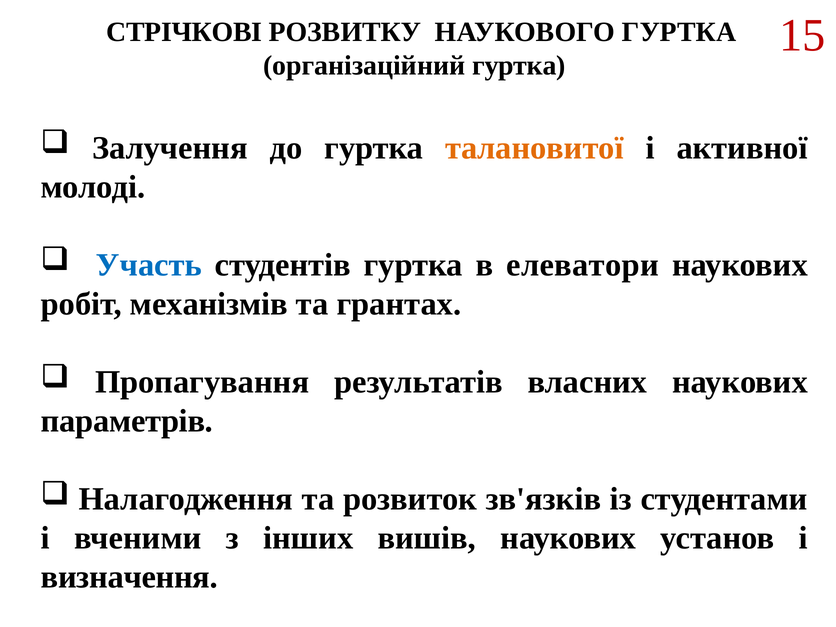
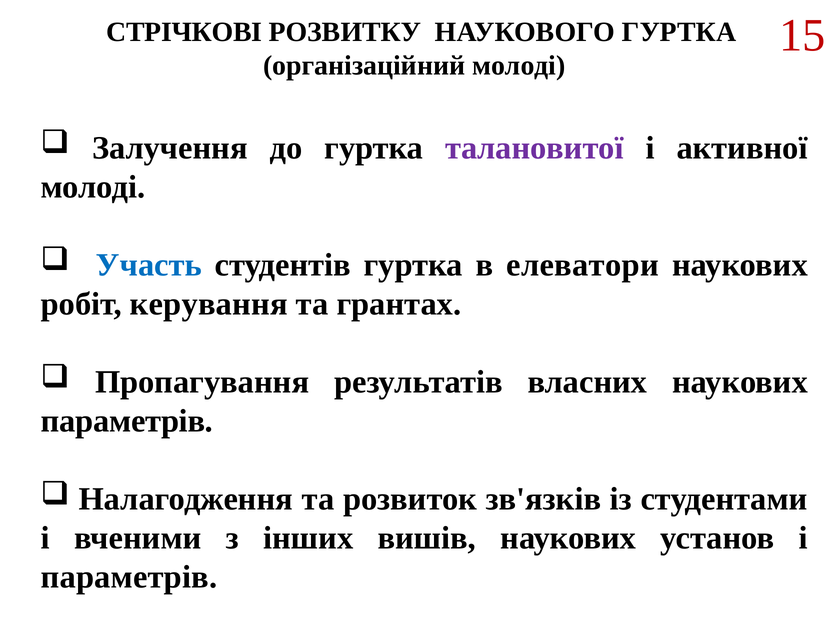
організаційний гуртка: гуртка -> молоді (519, 65)
талановитої colour: orange -> purple (534, 148)
механізмів: механізмів -> керування (209, 304)
визначення: визначення -> параметрів (129, 577)
